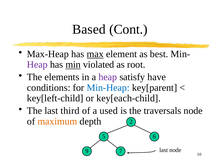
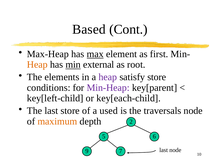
best: best -> first (159, 54)
Heap colour: purple -> orange (37, 65)
violated: violated -> external (99, 65)
satisfy have: have -> store (157, 77)
Min-Heap colour: blue -> purple (108, 88)
last third: third -> store (70, 111)
